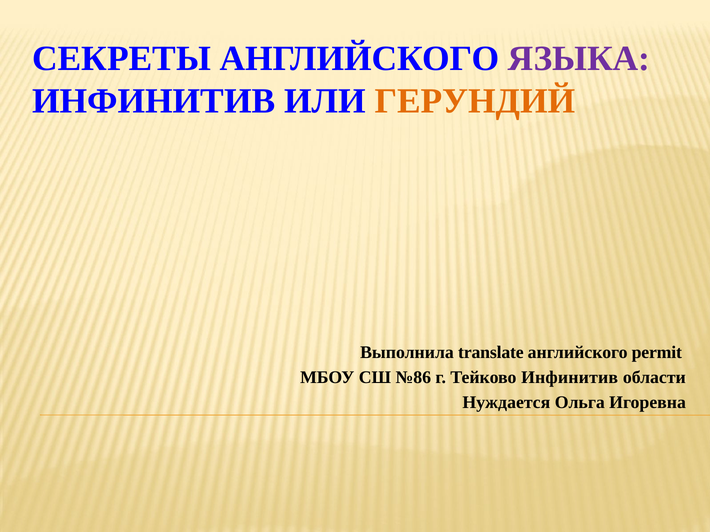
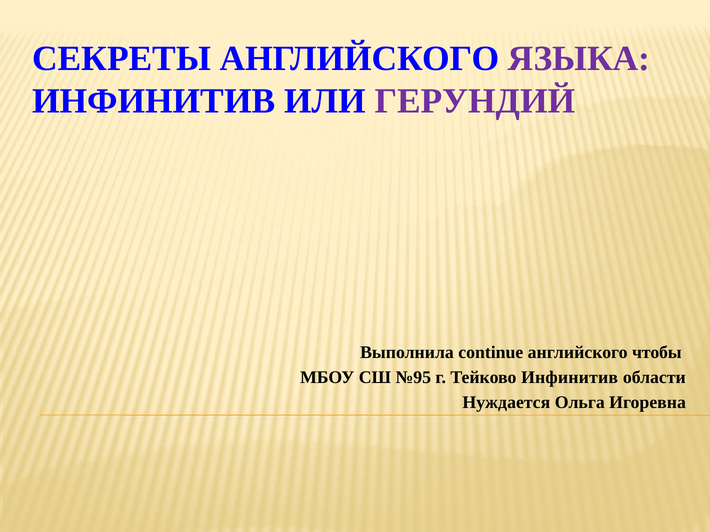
ГЕРУНДИЙ colour: orange -> purple (475, 101)
translate: translate -> continue (491, 353)
permit: permit -> чтобы (657, 353)
№86: №86 -> №95 (413, 378)
